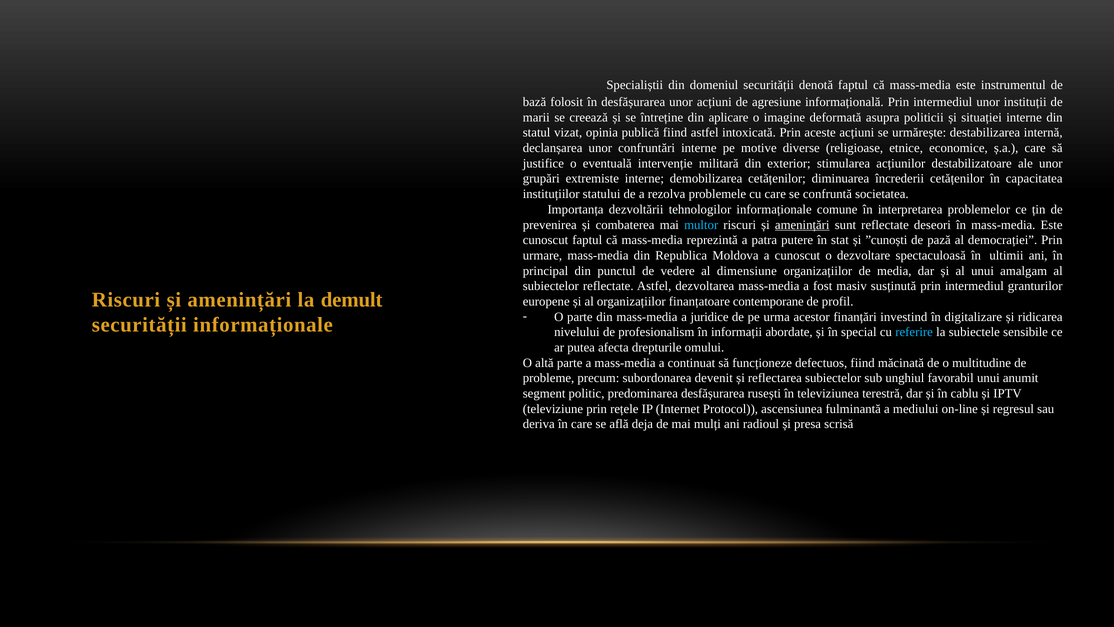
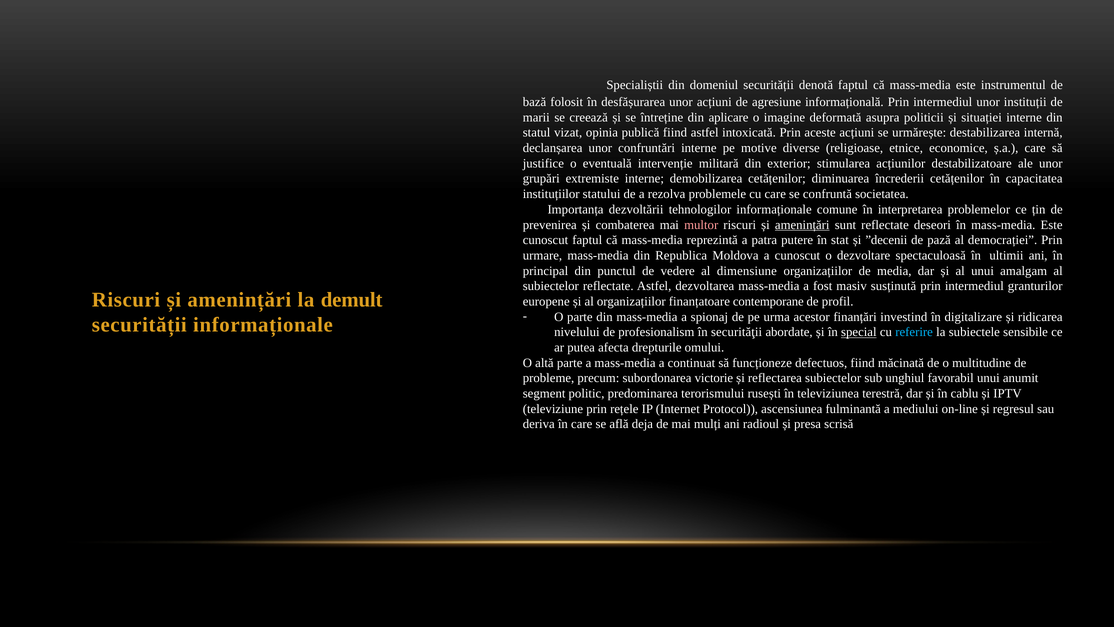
multor colour: light blue -> pink (701, 225)
”cunoști: ”cunoști -> ”decenii (886, 240)
juridice: juridice -> spionaj (709, 317)
informații: informații -> securităţii (737, 332)
special underline: none -> present (859, 332)
devenit: devenit -> victorie (714, 378)
predominarea desfășurarea: desfășurarea -> terorismului (713, 393)
